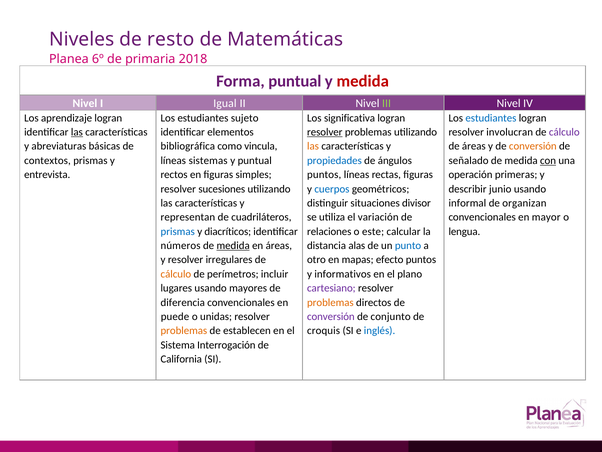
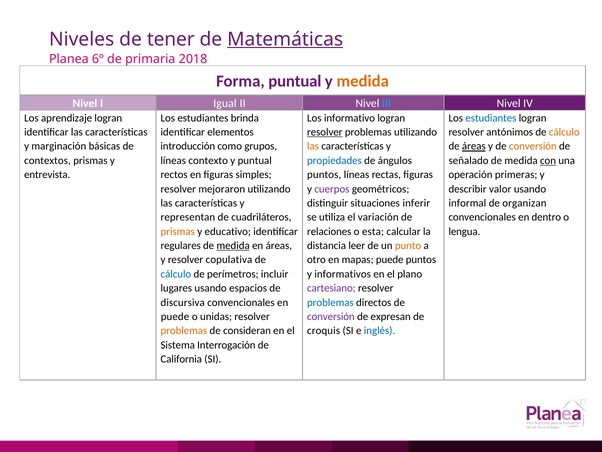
resto: resto -> tener (171, 39)
Matemáticas underline: none -> present (285, 39)
medida colour: red -> orange (363, 81)
III colour: light green -> light blue (387, 103)
sujeto: sujeto -> brinda (245, 118)
significativa: significativa -> informativo (350, 118)
las underline: present -> none (77, 132)
involucran: involucran -> antónimos (510, 132)
cálculo colour: purple -> orange (564, 132)
abreviaturas: abreviaturas -> marginación (59, 146)
bibliográfica: bibliográfica -> introducción (188, 146)
vincula: vincula -> grupos (261, 146)
áreas underline: none -> present (474, 146)
sistemas: sistemas -> contexto (208, 160)
sucesiones: sucesiones -> mejoraron (222, 189)
cuerpos colour: blue -> purple (332, 189)
junio: junio -> valor (500, 189)
divisor: divisor -> inferir (416, 203)
mayor: mayor -> dentro (546, 217)
prismas colour: blue -> orange (178, 231)
diacríticos: diacríticos -> educativo (228, 231)
este: este -> esta (373, 231)
números: números -> regulares (181, 245)
alas: alas -> leer (357, 245)
punto colour: blue -> orange (408, 245)
irregulares: irregulares -> copulativa (229, 260)
mapas efecto: efecto -> puede (390, 260)
cálculo colour: orange -> blue (176, 274)
mayores: mayores -> espacios (248, 288)
diferencia: diferencia -> discursiva (183, 302)
problemas colour: orange -> blue (330, 302)
conjunto: conjunto -> expresan (391, 316)
establecen: establecen -> consideran (247, 330)
